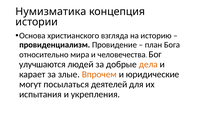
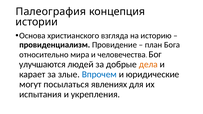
Нумизматика: Нумизматика -> Палеография (51, 12)
Впрочем colour: orange -> blue (99, 74)
деятелей: деятелей -> явлениях (109, 85)
